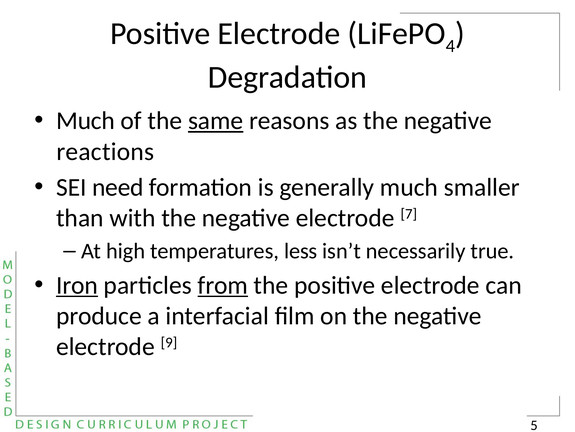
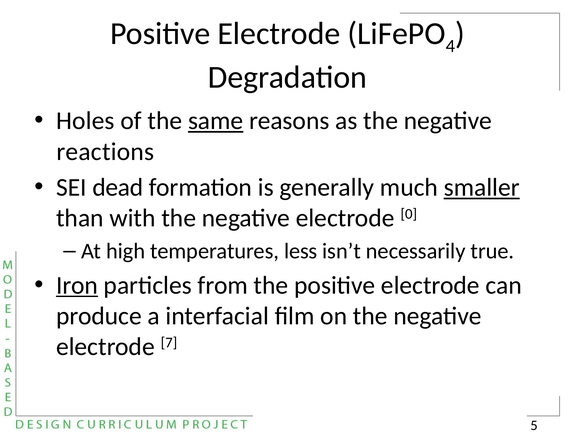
Much: Much -> Holes (85, 121)
need: need -> dead (118, 187)
smaller underline: none -> present (482, 187)
7: 7 -> 0 (409, 214)
from underline: present -> none (223, 285)
9: 9 -> 7 (169, 342)
